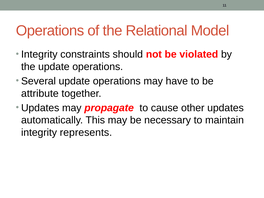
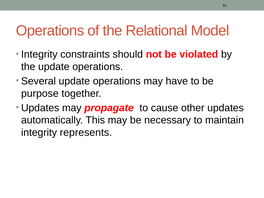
attribute: attribute -> purpose (40, 93)
